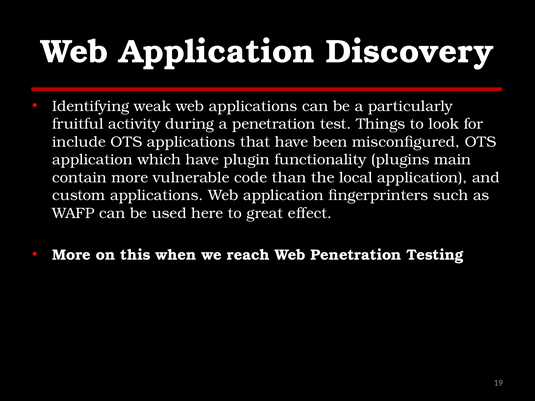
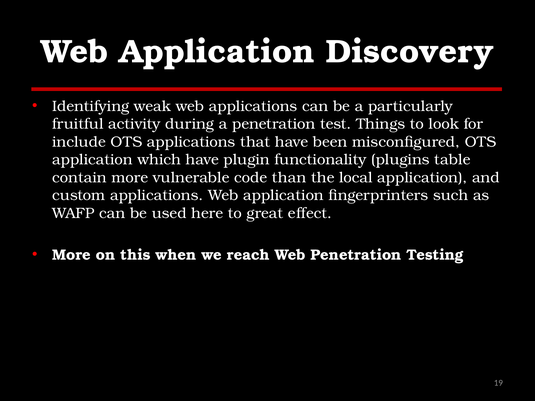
main: main -> table (452, 160)
